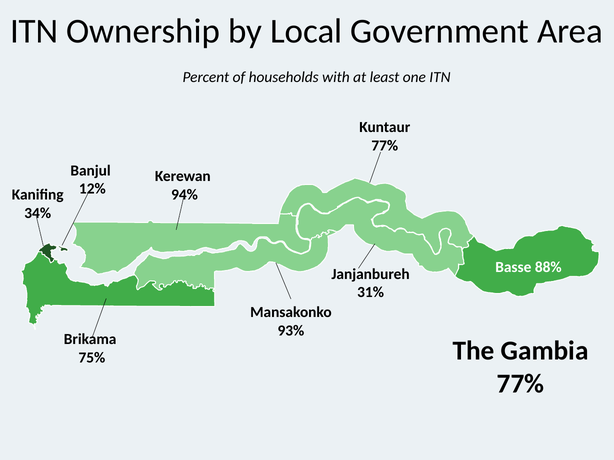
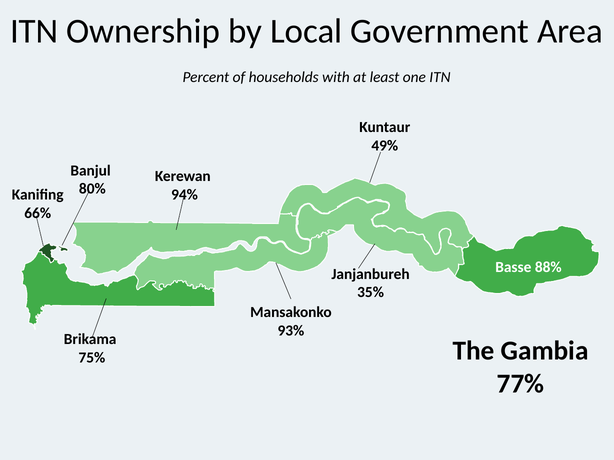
77%: 77% -> 49% (385, 146)
12%: 12% -> 80% (92, 189)
34%: 34% -> 66% (38, 214)
31%: 31% -> 35% (371, 293)
